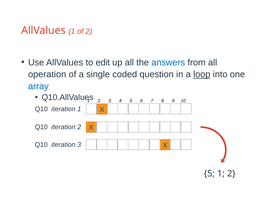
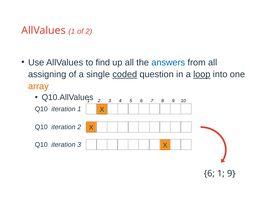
edit: edit -> find (103, 63)
operation: operation -> assigning (47, 75)
coded underline: none -> present (125, 75)
array colour: blue -> orange (38, 86)
5: 5 -> 6 (209, 174)
2: 2 -> 9 (231, 174)
